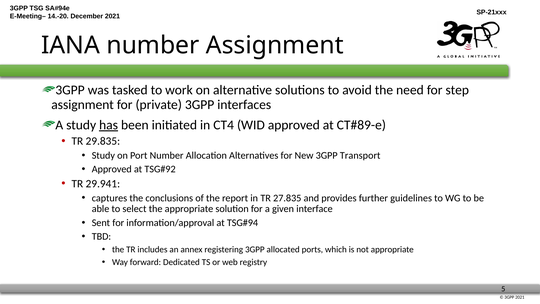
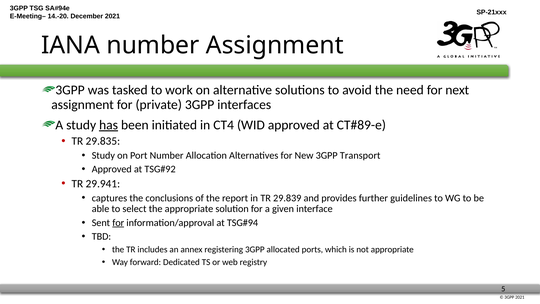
step: step -> next (457, 90)
27.835: 27.835 -> 29.839 (287, 198)
for underline: none -> present (118, 223)
